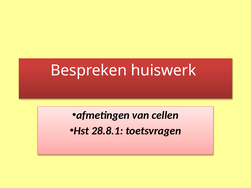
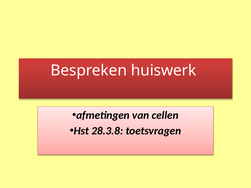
28.8.1: 28.8.1 -> 28.3.8 (107, 131)
